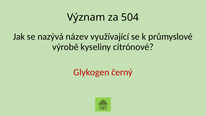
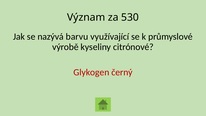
504: 504 -> 530 (130, 17)
název: název -> barvu (77, 37)
